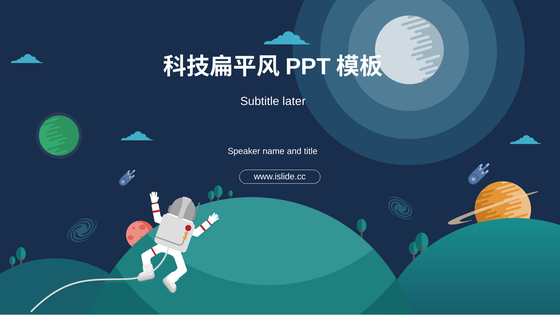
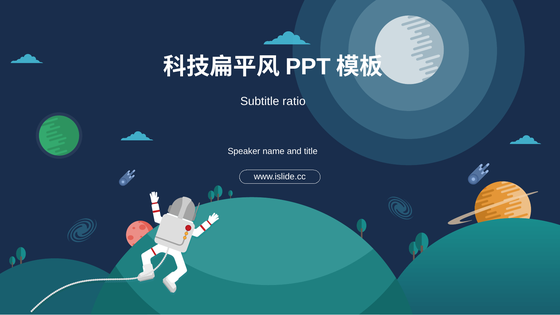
later: later -> ratio (294, 101)
